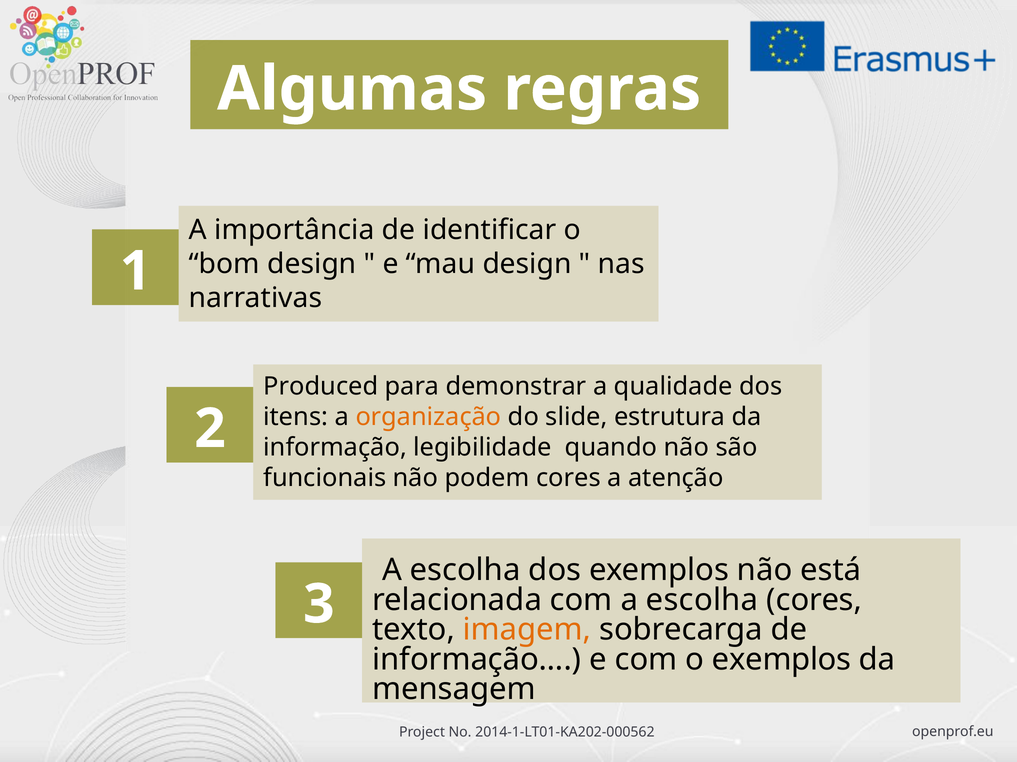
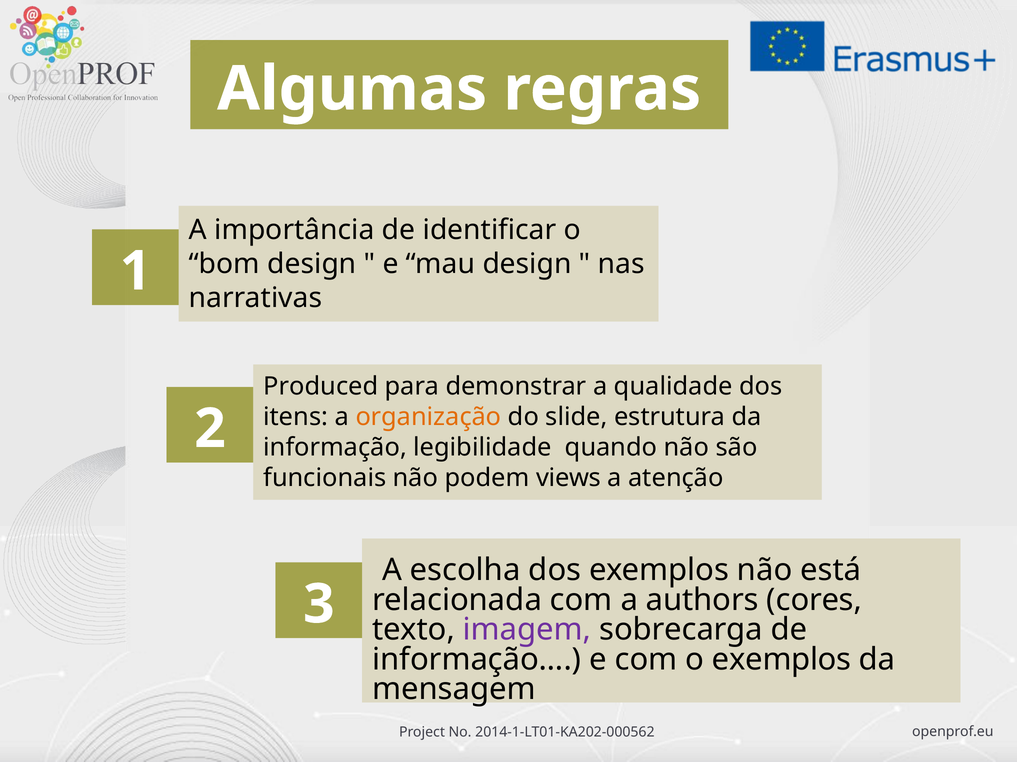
podem cores: cores -> views (569, 478)
com a escolha: escolha -> authors (702, 600)
imagem colour: orange -> purple (527, 630)
